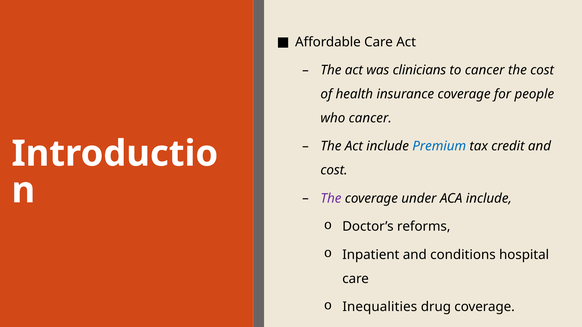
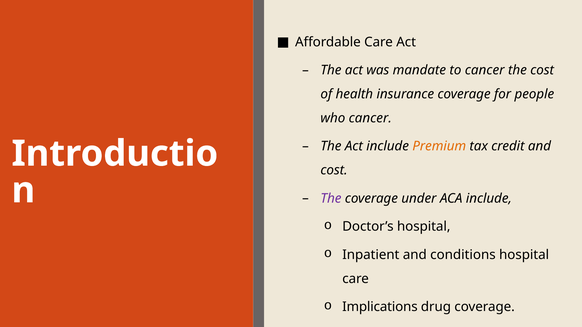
clinicians: clinicians -> mandate (419, 70)
Premium colour: blue -> orange (439, 146)
Doctor’s reforms: reforms -> hospital (424, 227)
Inequalities: Inequalities -> Implications (380, 307)
